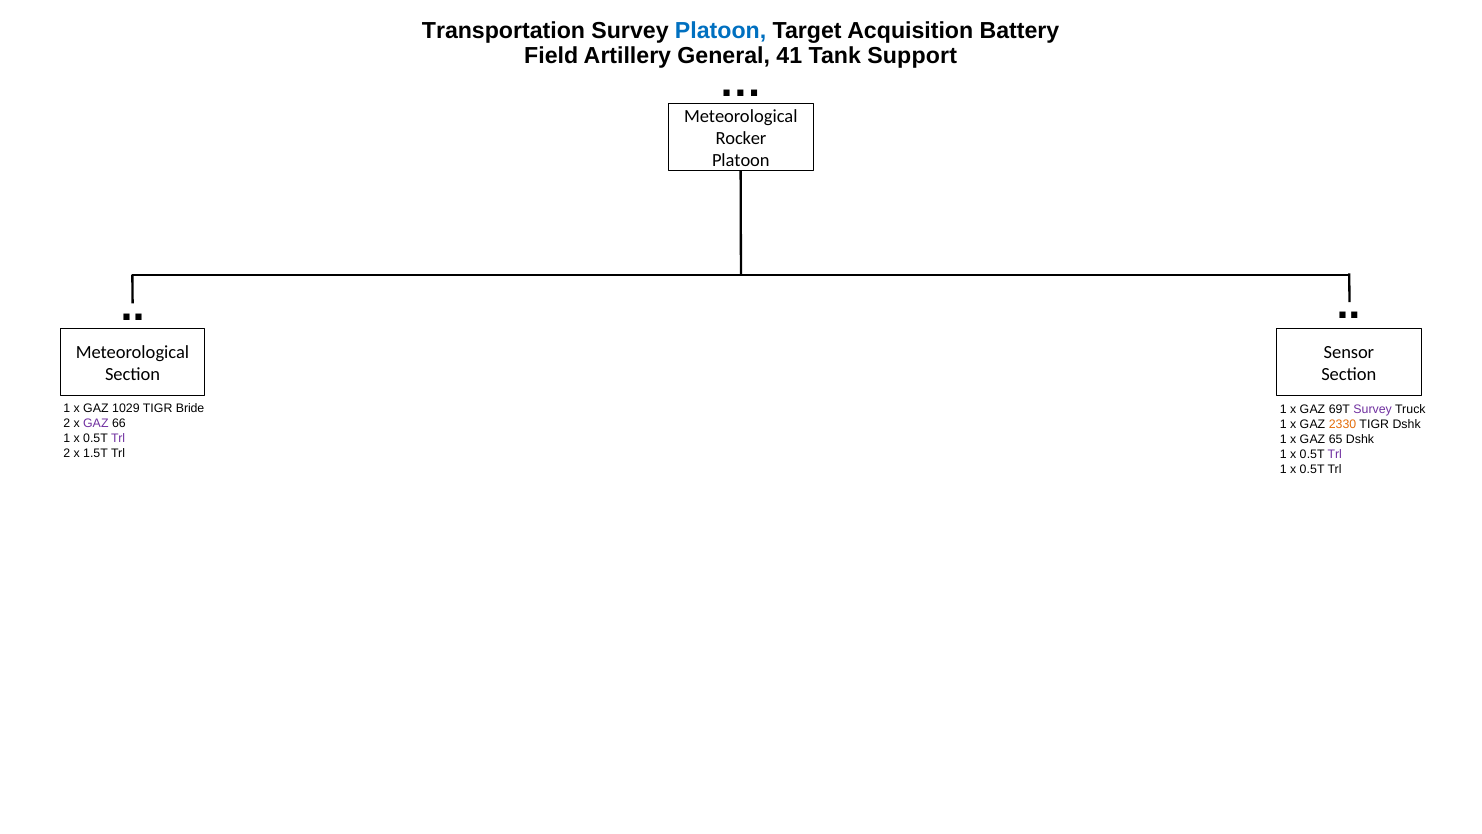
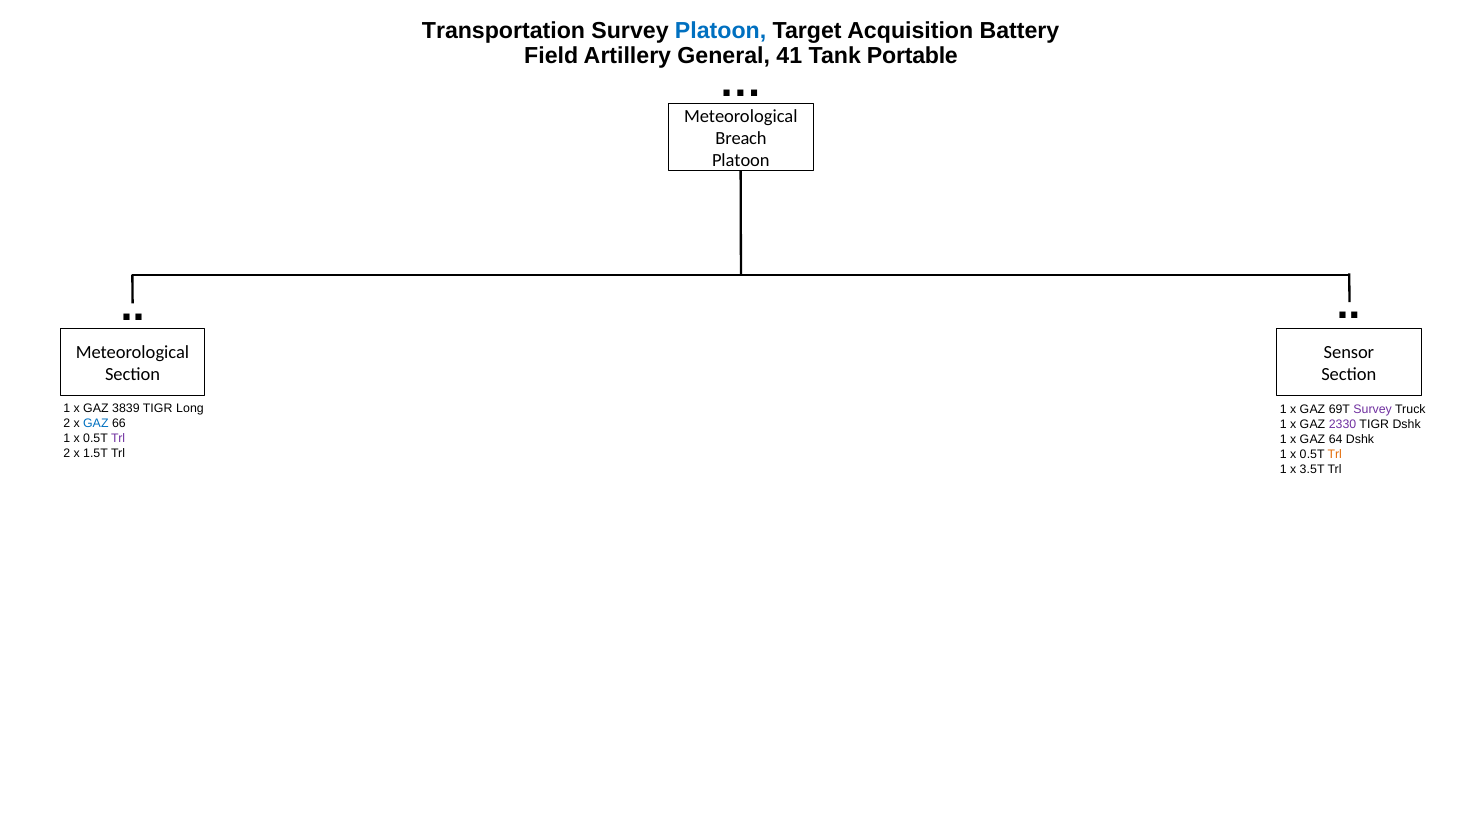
Support: Support -> Portable (912, 56)
Rocker: Rocker -> Breach (741, 138)
1029: 1029 -> 3839 (126, 409)
Bride: Bride -> Long (190, 409)
GAZ colour: purple -> blue (96, 423)
2330 colour: orange -> purple (1343, 424)
65: 65 -> 64 (1336, 439)
Trl colour: purple -> orange (1335, 454)
0.5T: 0.5T -> 3.5T (1312, 469)
